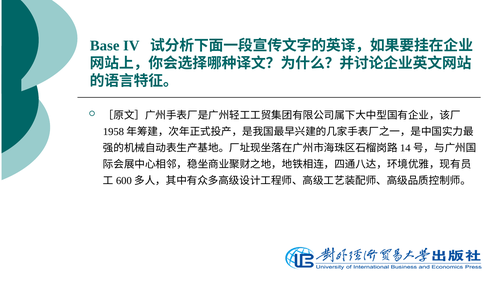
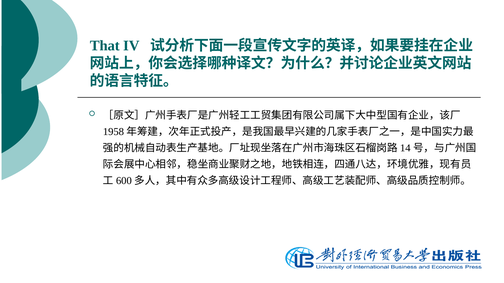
Base: Base -> That (105, 46)
